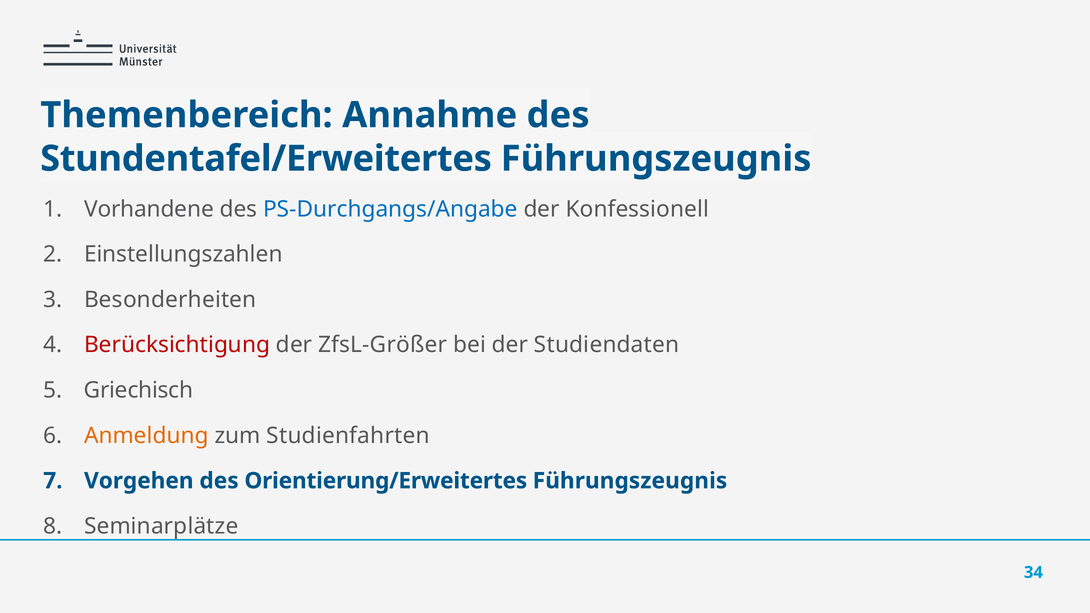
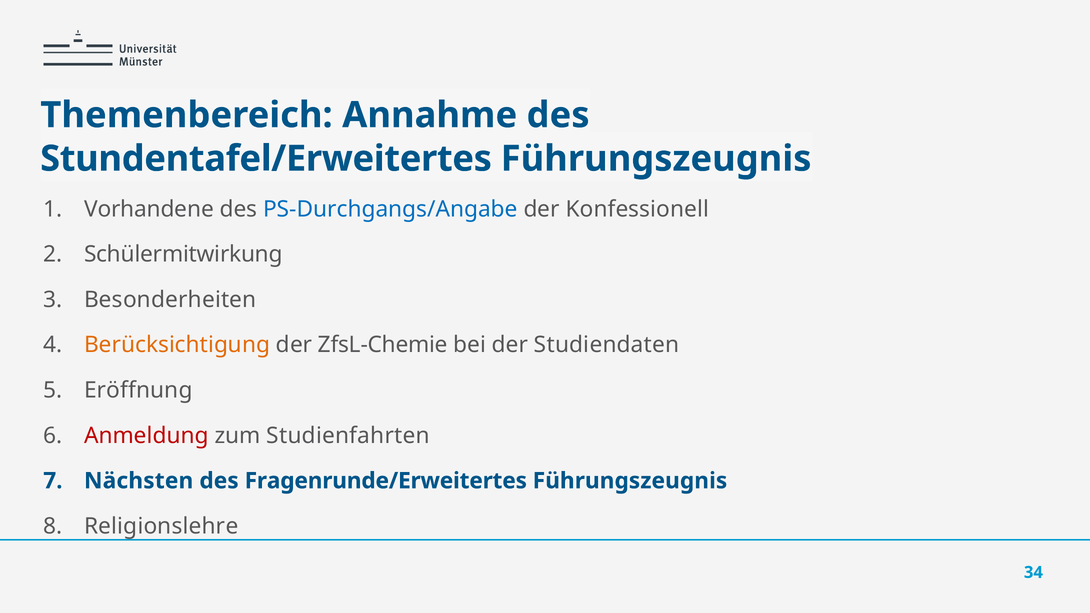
Einstellungszahlen: Einstellungszahlen -> Schülermitwirkung (183, 254)
Berücksichtigung colour: red -> orange (177, 345)
ZfsL-Größer: ZfsL-Größer -> ZfsL-Chemie (383, 345)
Griechisch: Griechisch -> Eröffnung (138, 390)
Anmeldung colour: orange -> red (146, 436)
Vorgehen: Vorgehen -> Nächsten (139, 481)
Orientierung/Erweitertes: Orientierung/Erweitertes -> Fragenrunde/Erweitertes (386, 481)
Seminarplätze: Seminarplätze -> Religionslehre (161, 526)
